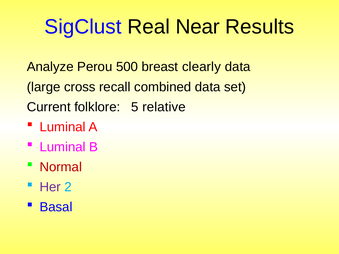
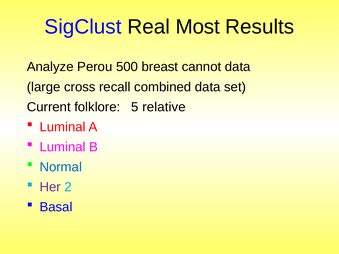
Near: Near -> Most (198, 27)
clearly: clearly -> cannot (202, 67)
Normal colour: red -> blue (61, 167)
